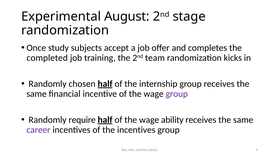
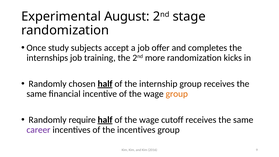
completed: completed -> internships (47, 58)
team: team -> more (155, 58)
group colour: purple -> orange (177, 94)
ability: ability -> cutoff (172, 120)
